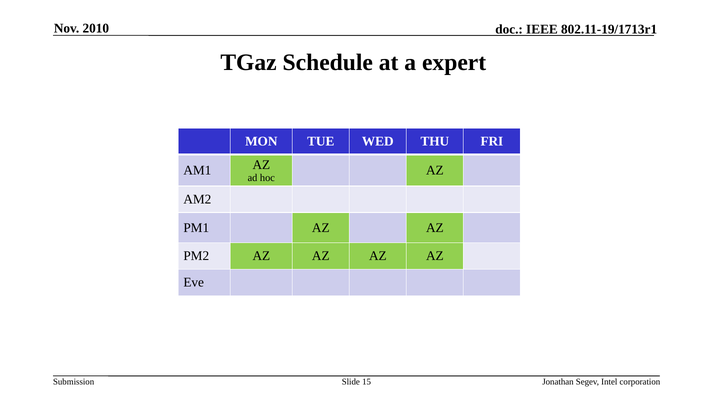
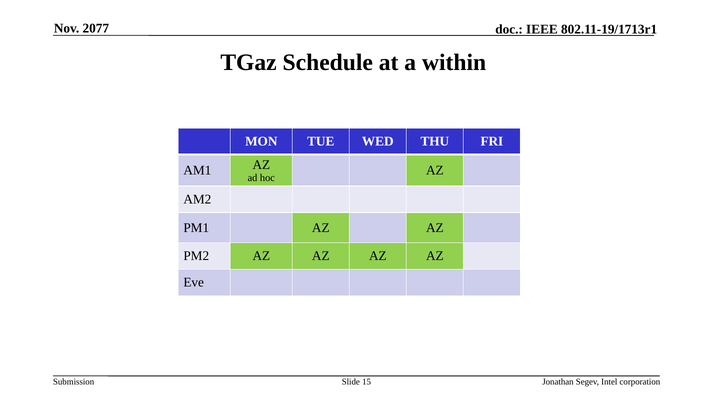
2010: 2010 -> 2077 (96, 28)
expert: expert -> within (454, 62)
